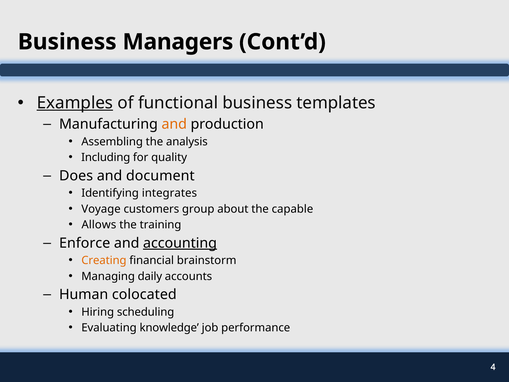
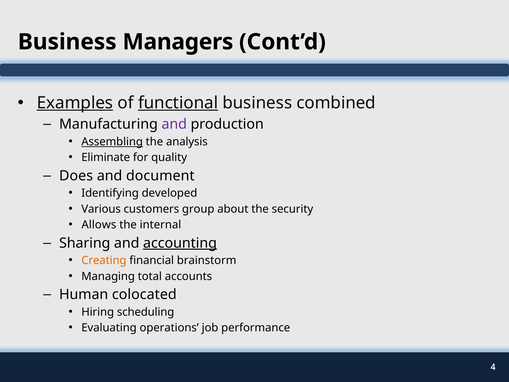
functional underline: none -> present (178, 103)
templates: templates -> combined (336, 103)
and colour: orange -> purple (174, 124)
Assembling underline: none -> present (112, 142)
Including: Including -> Eliminate (106, 157)
integrates: integrates -> developed (169, 193)
Voyage: Voyage -> Various (101, 209)
capable: capable -> security (292, 209)
training: training -> internal (160, 225)
Enforce: Enforce -> Sharing (85, 243)
daily: daily -> total (150, 276)
knowledge: knowledge -> operations (169, 328)
